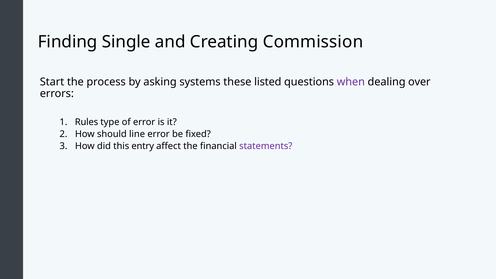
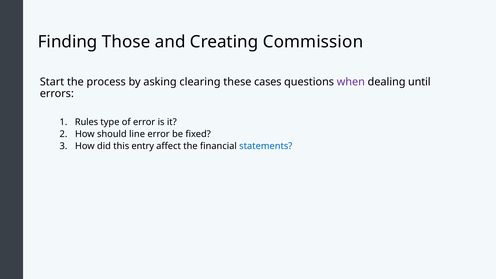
Single: Single -> Those (126, 42)
systems: systems -> clearing (200, 82)
listed: listed -> cases (268, 82)
over: over -> until (419, 82)
statements colour: purple -> blue (266, 146)
